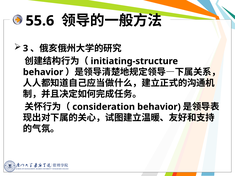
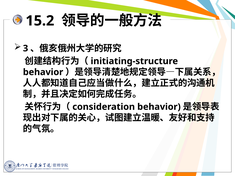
55.6: 55.6 -> 15.2 (40, 21)
